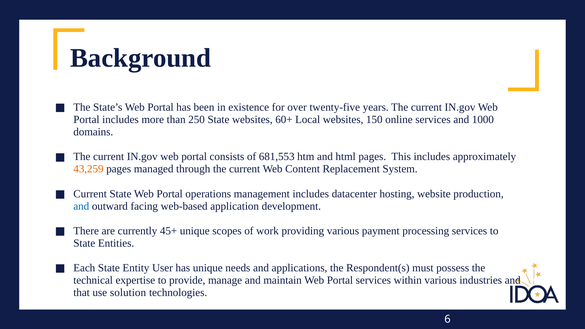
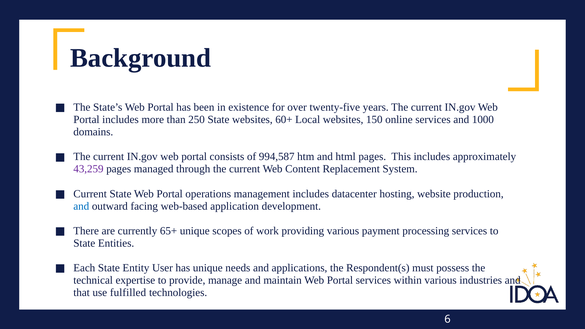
681,553: 681,553 -> 994,587 (277, 157)
43,259 colour: orange -> purple (88, 169)
45+: 45+ -> 65+ (169, 231)
solution: solution -> fulfilled (128, 293)
